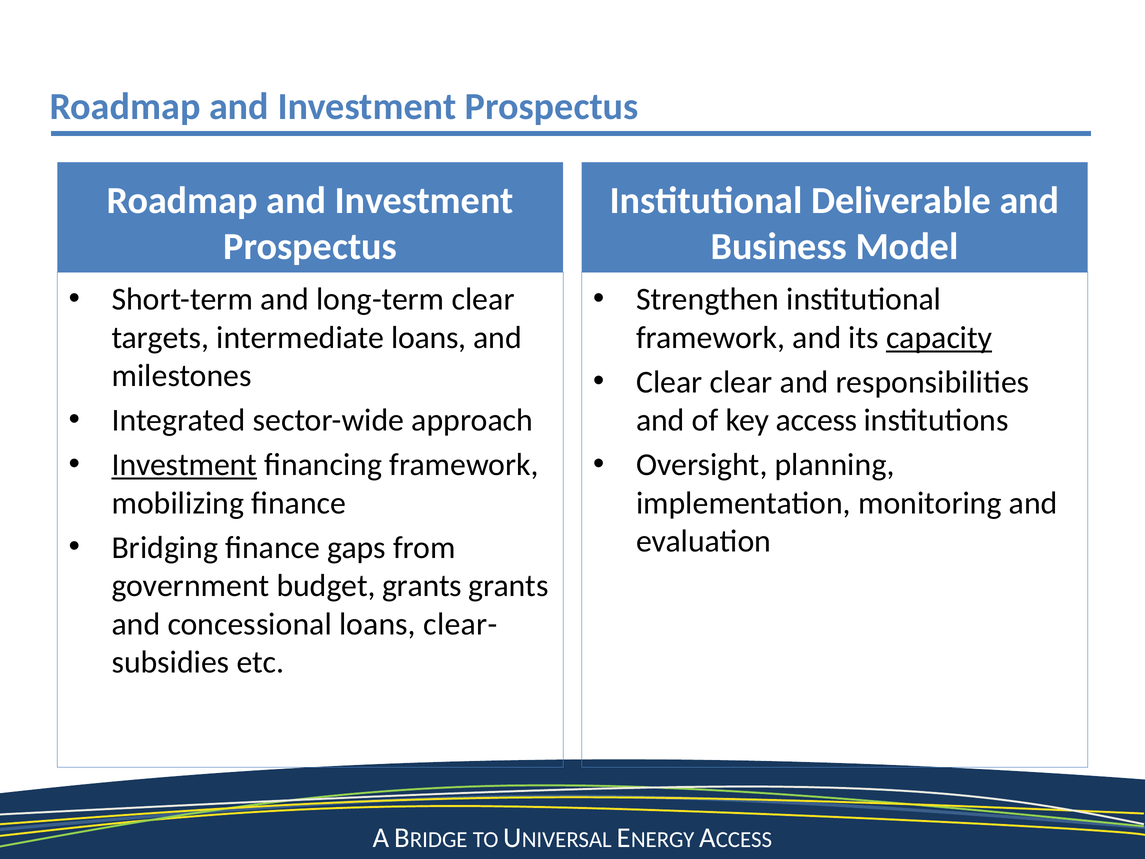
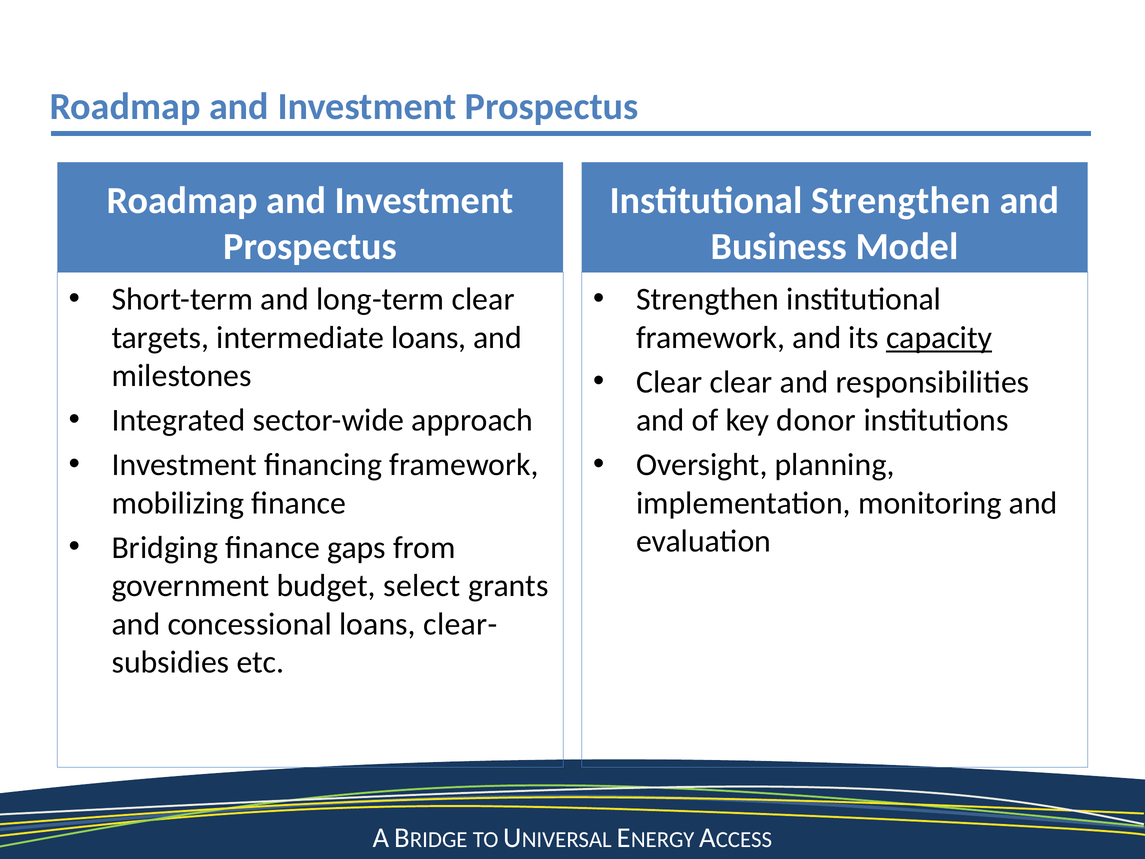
Institutional Deliverable: Deliverable -> Strengthen (901, 201)
access: access -> donor (816, 420)
Investment underline: present -> none (184, 465)
budget grants: grants -> select (422, 586)
